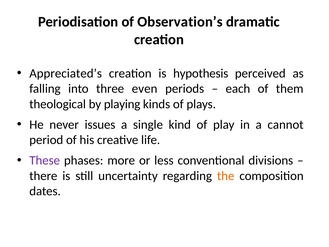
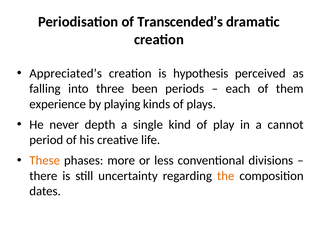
Observation’s: Observation’s -> Transcended’s (180, 22)
even: even -> been (145, 89)
theological: theological -> experience (58, 104)
issues: issues -> depth (100, 124)
These colour: purple -> orange (45, 160)
